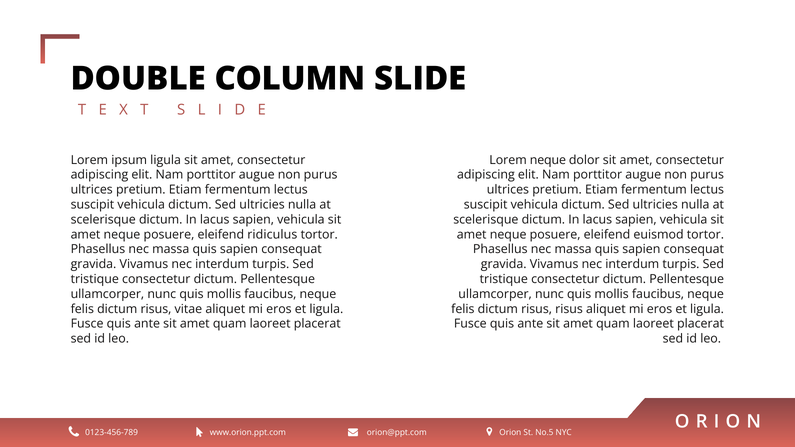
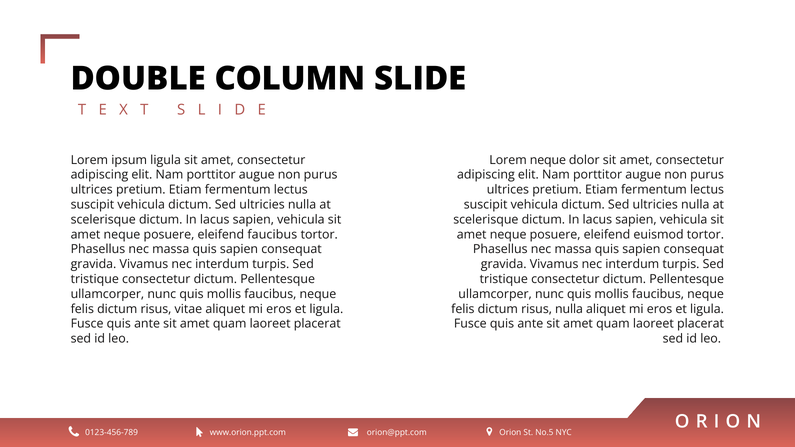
eleifend ridiculus: ridiculus -> faucibus (272, 235)
risus risus: risus -> nulla (569, 309)
